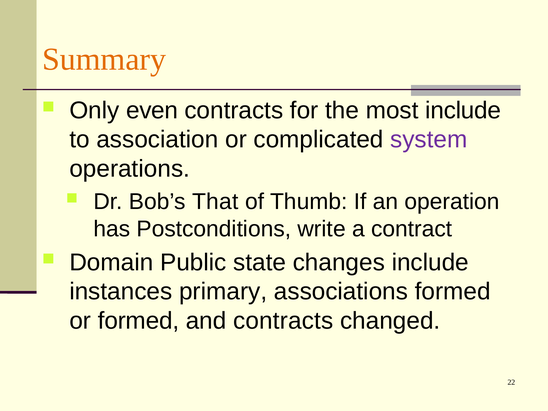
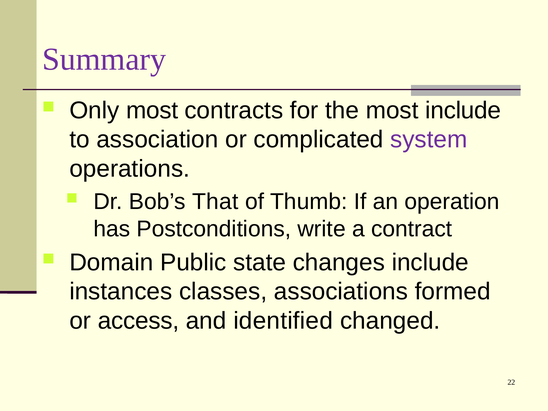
Summary colour: orange -> purple (104, 59)
Only even: even -> most (152, 110)
primary: primary -> classes (223, 292)
or formed: formed -> access (138, 321)
and contracts: contracts -> identified (283, 321)
